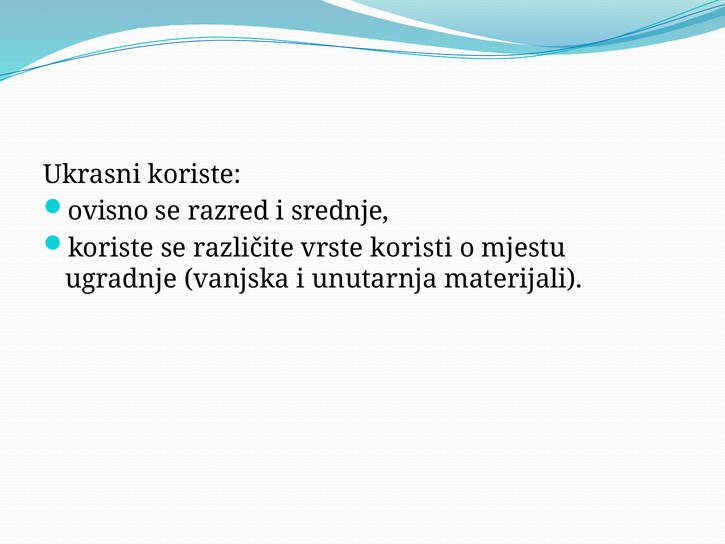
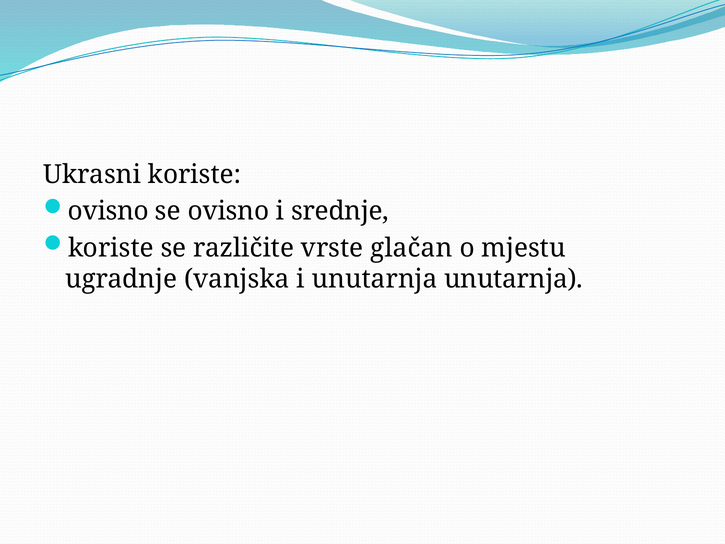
se razred: razred -> ovisno (228, 211)
koristi: koristi -> glačan (411, 248)
unutarnja materijali: materijali -> unutarnja (514, 279)
